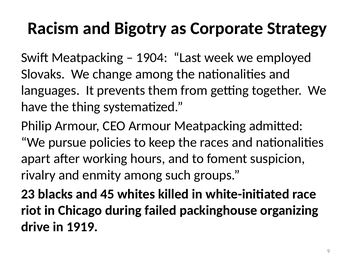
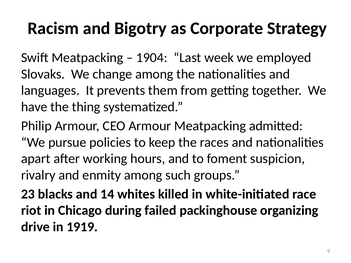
45: 45 -> 14 (107, 194)
